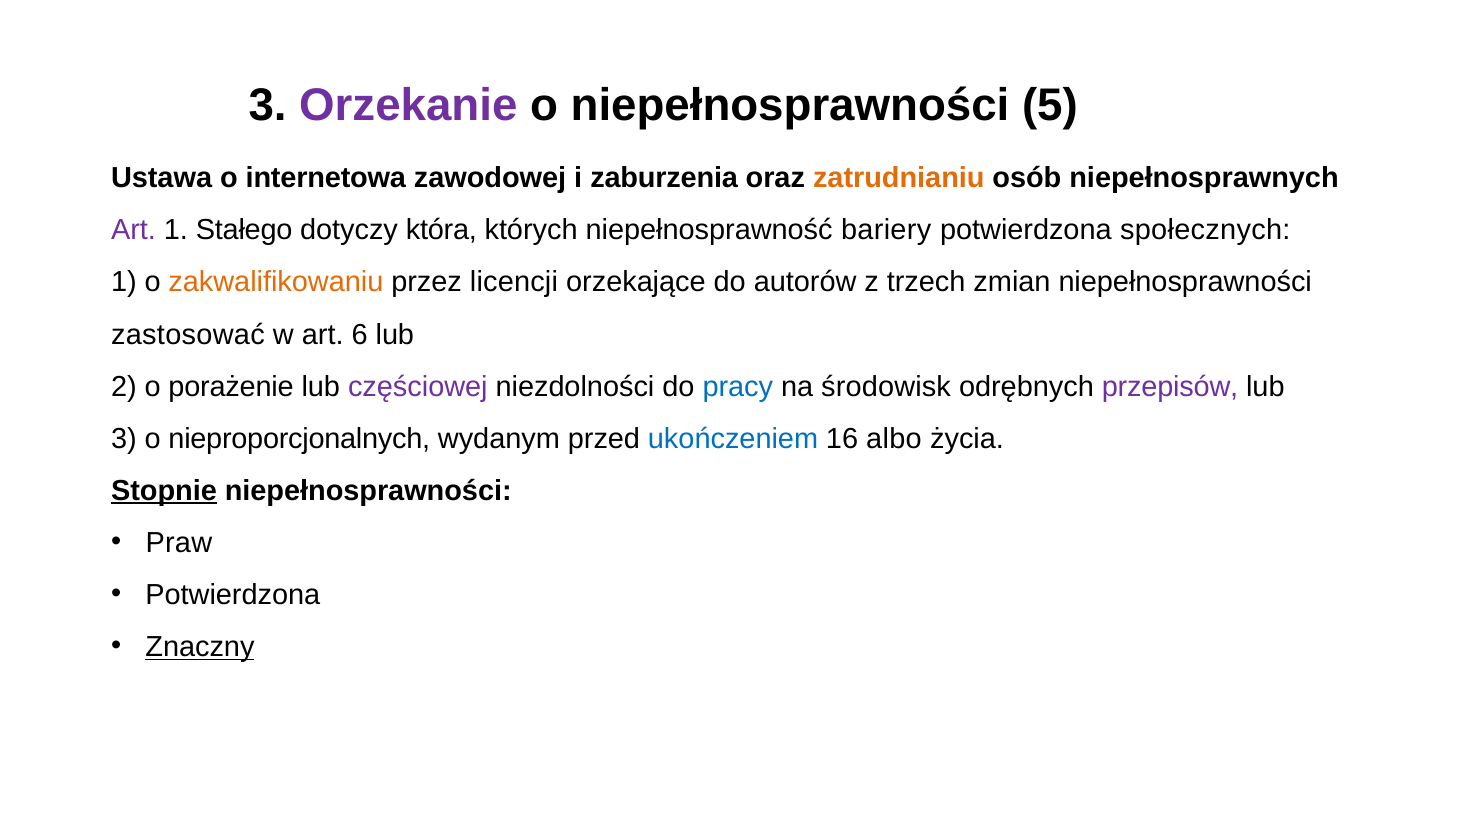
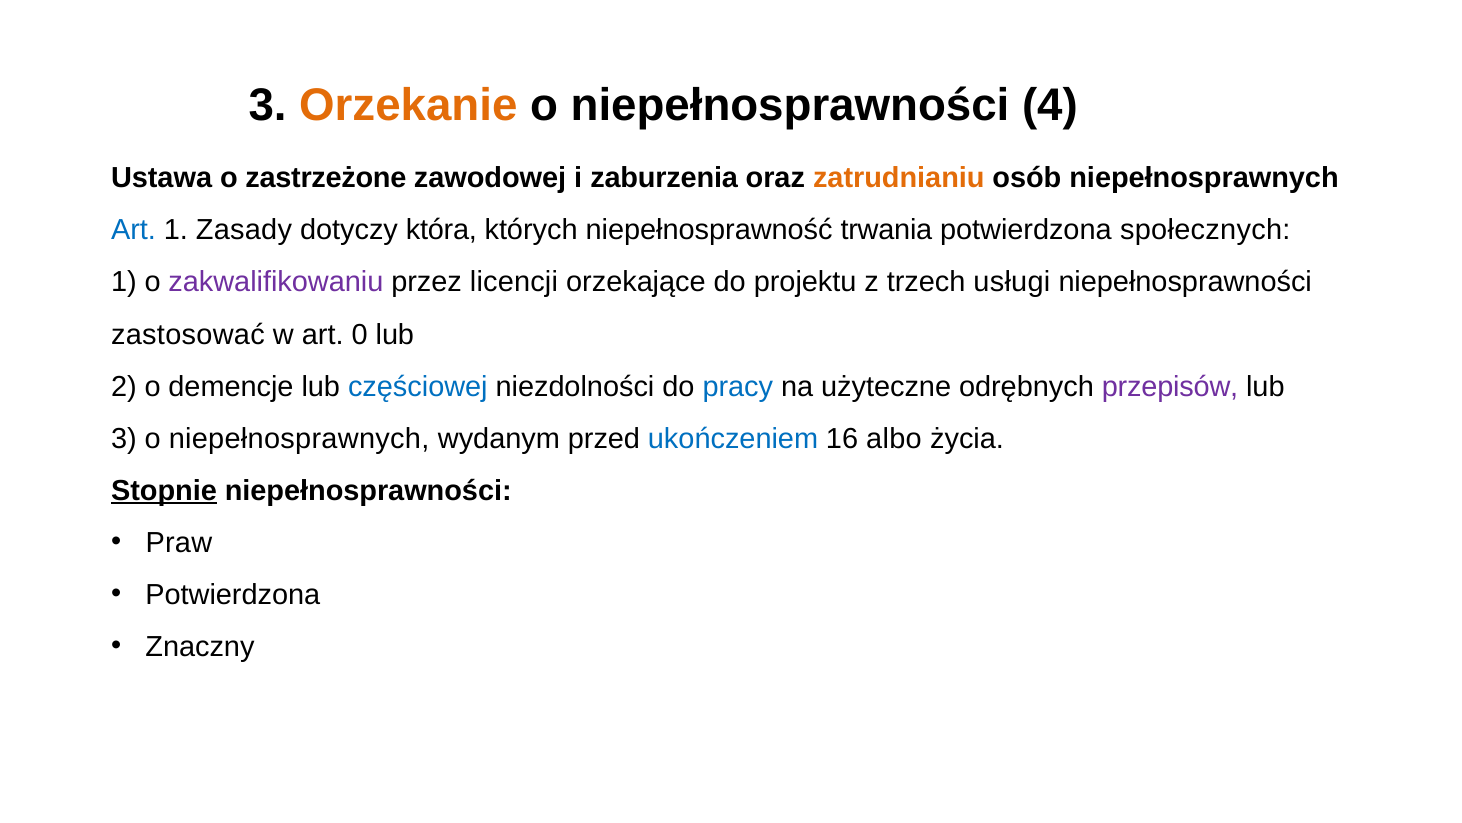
Orzekanie colour: purple -> orange (408, 105)
5: 5 -> 4 (1050, 105)
internetowa: internetowa -> zastrzeżone (326, 178)
Art colour: purple -> blue (133, 230)
Stałego: Stałego -> Zasady (244, 230)
bariery: bariery -> trwania (886, 230)
zakwalifikowaniu colour: orange -> purple (276, 282)
autorów: autorów -> projektu (805, 282)
zmian: zmian -> usługi (1012, 282)
6: 6 -> 0 (360, 334)
porażenie: porażenie -> demencje (231, 386)
częściowej colour: purple -> blue (418, 386)
środowisk: środowisk -> użyteczne (886, 386)
o nieproporcjonalnych: nieproporcjonalnych -> niepełnosprawnych (299, 438)
Znaczny underline: present -> none (200, 647)
